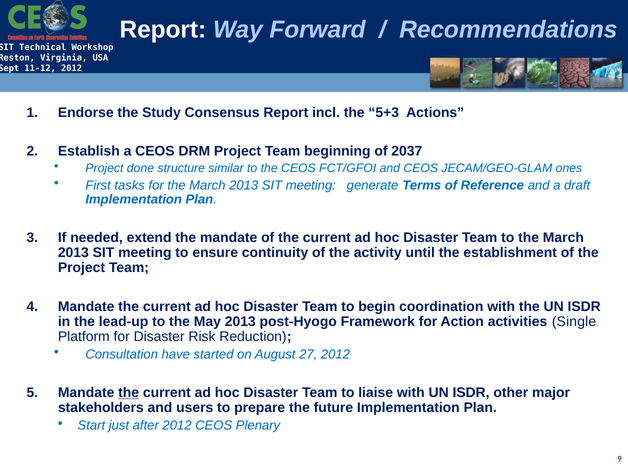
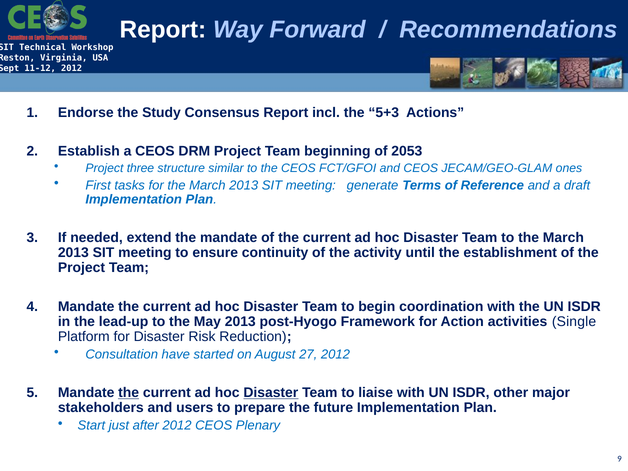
2037: 2037 -> 2053 (407, 151)
done: done -> three (140, 168)
Disaster underline: none -> present (271, 393)
